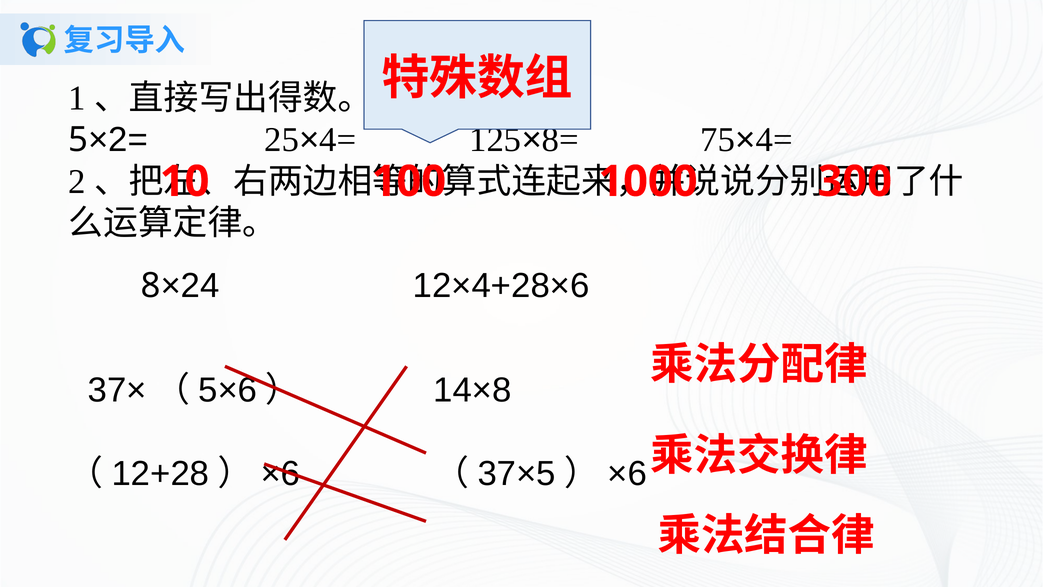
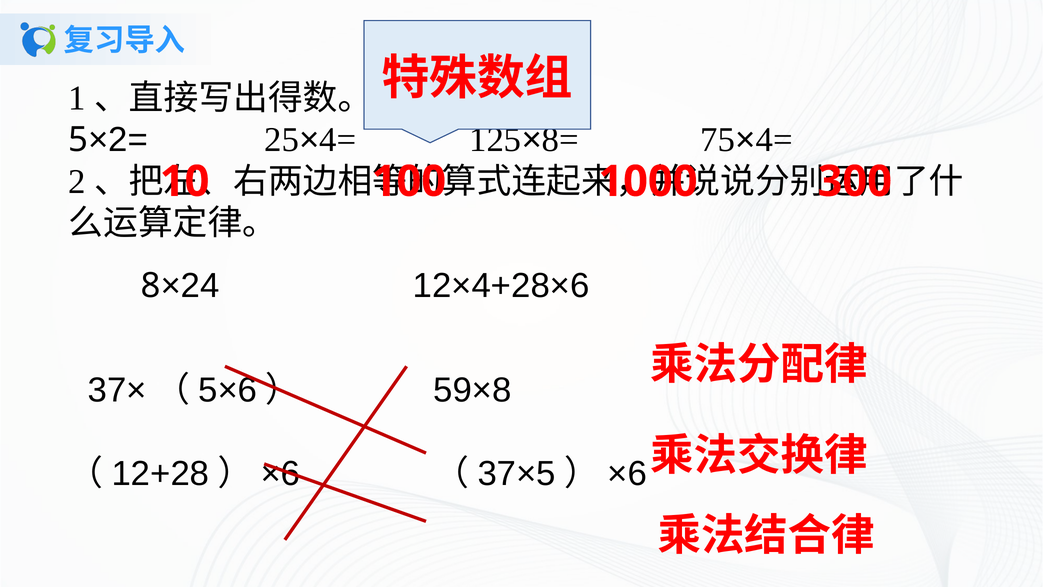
14×8: 14×8 -> 59×8 (472, 390)
